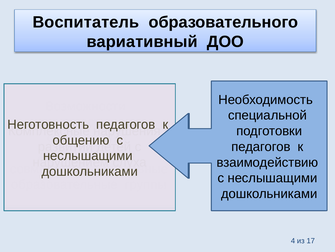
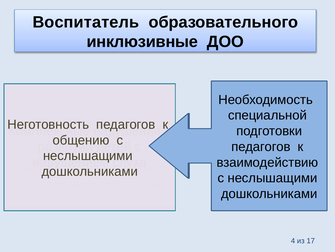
вариативный: вариативный -> инклюзивные (142, 42)
